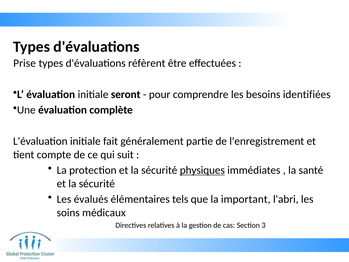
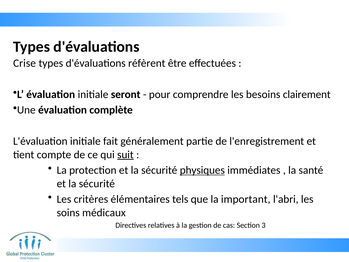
Prise: Prise -> Crise (25, 63)
identifiées: identifiées -> clairement (307, 94)
suit underline: none -> present (125, 154)
évalués: évalués -> critères (91, 199)
